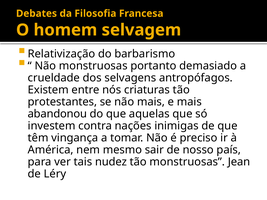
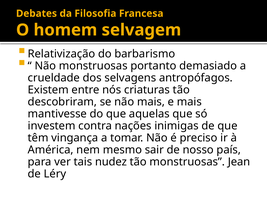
protestantes: protestantes -> descobriram (62, 102)
abandonou: abandonou -> mantivesse (57, 114)
